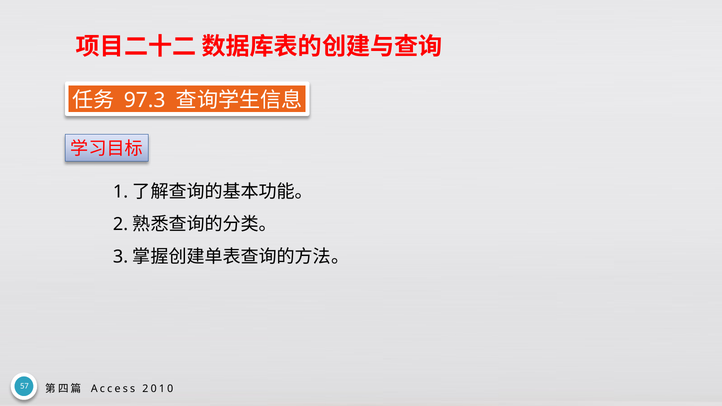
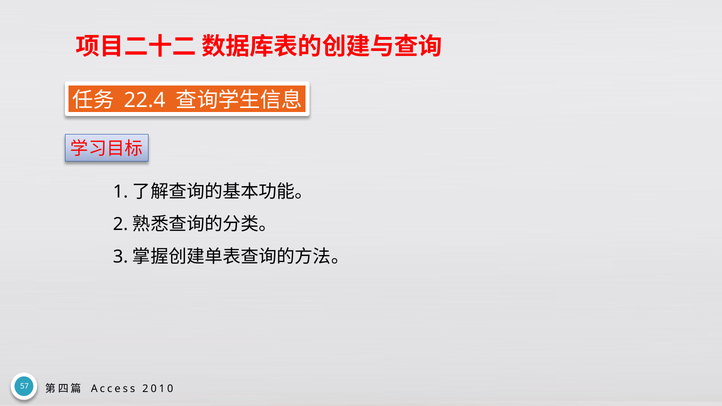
97.3: 97.3 -> 22.4 (145, 100)
